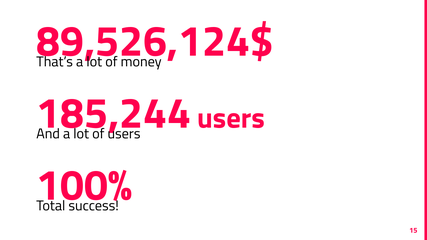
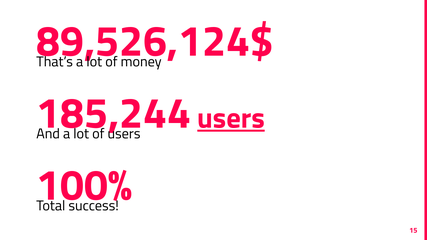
users underline: none -> present (231, 119)
